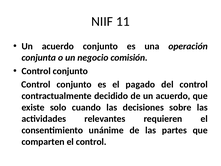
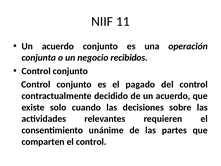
comisión: comisión -> recibidos (129, 58)
